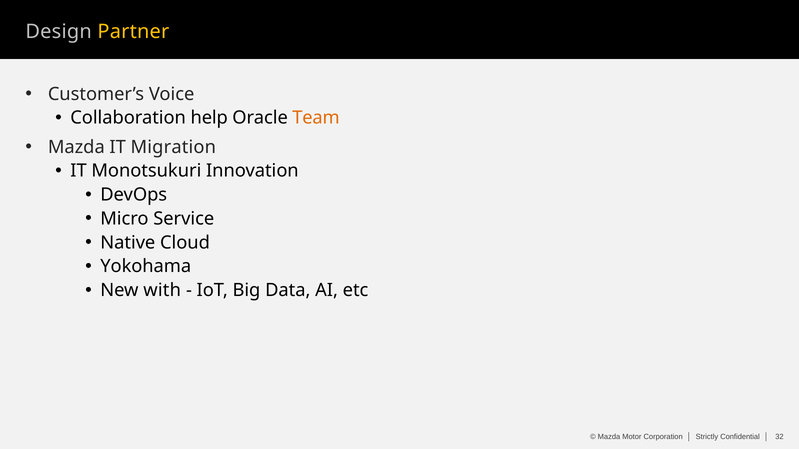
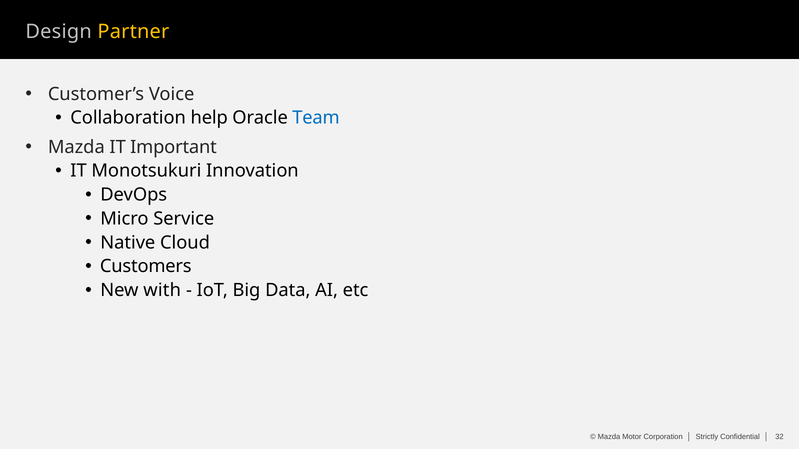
Team colour: orange -> blue (316, 118)
Migration: Migration -> Important (173, 147)
Yokohama: Yokohama -> Customers (146, 267)
